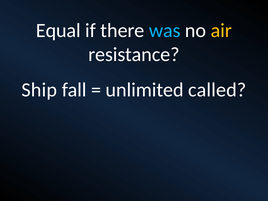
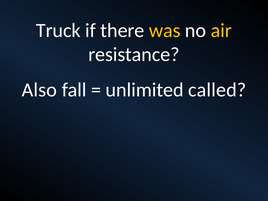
Equal: Equal -> Truck (58, 30)
was colour: light blue -> yellow (165, 30)
Ship: Ship -> Also (39, 90)
